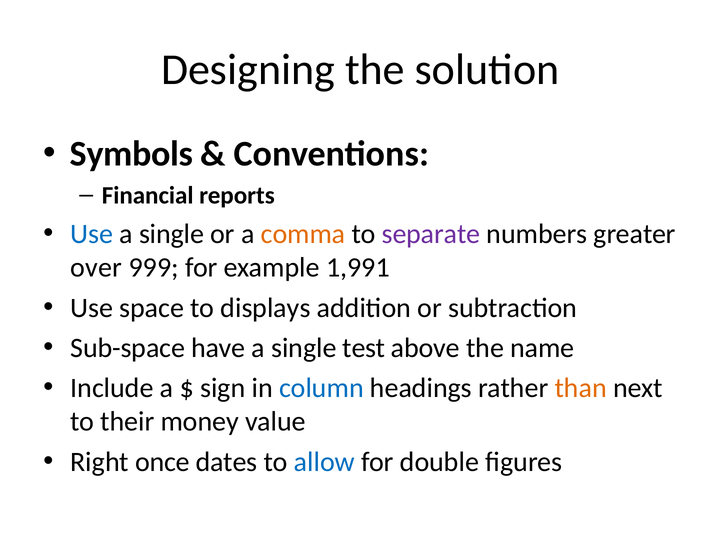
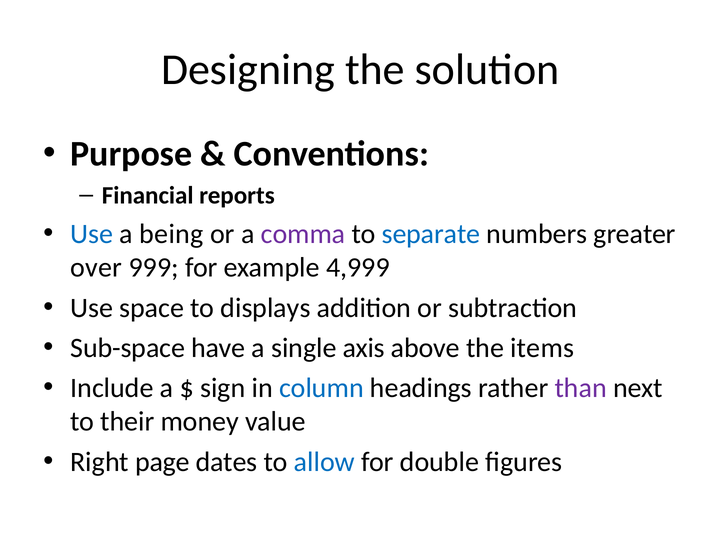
Symbols: Symbols -> Purpose (131, 154)
single: single -> being (171, 234)
comma colour: orange -> purple (303, 234)
separate colour: purple -> blue (431, 234)
1,991: 1,991 -> 4,999 (358, 268)
test: test -> axis (364, 348)
name: name -> items (542, 348)
than colour: orange -> purple (581, 388)
once: once -> page (162, 462)
